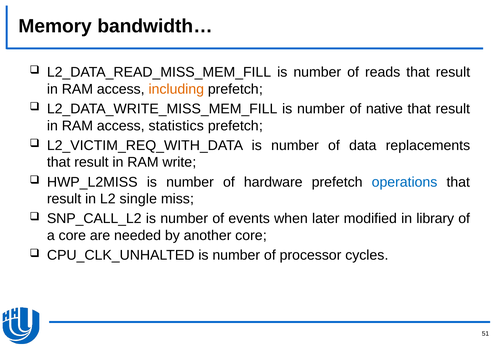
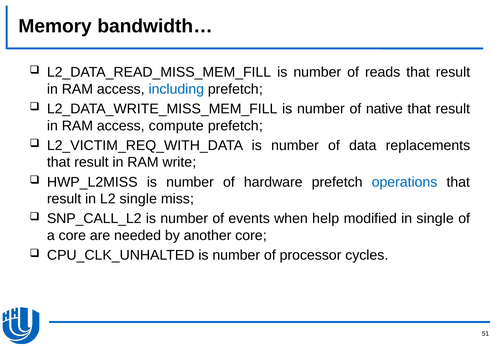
including colour: orange -> blue (176, 89)
statistics: statistics -> compute (176, 126)
later: later -> help (326, 219)
in library: library -> single (435, 219)
